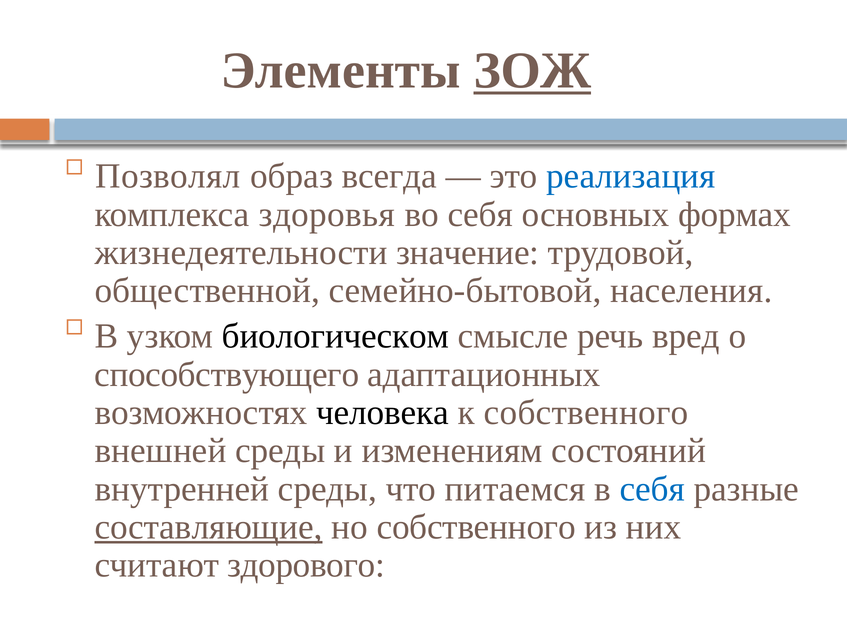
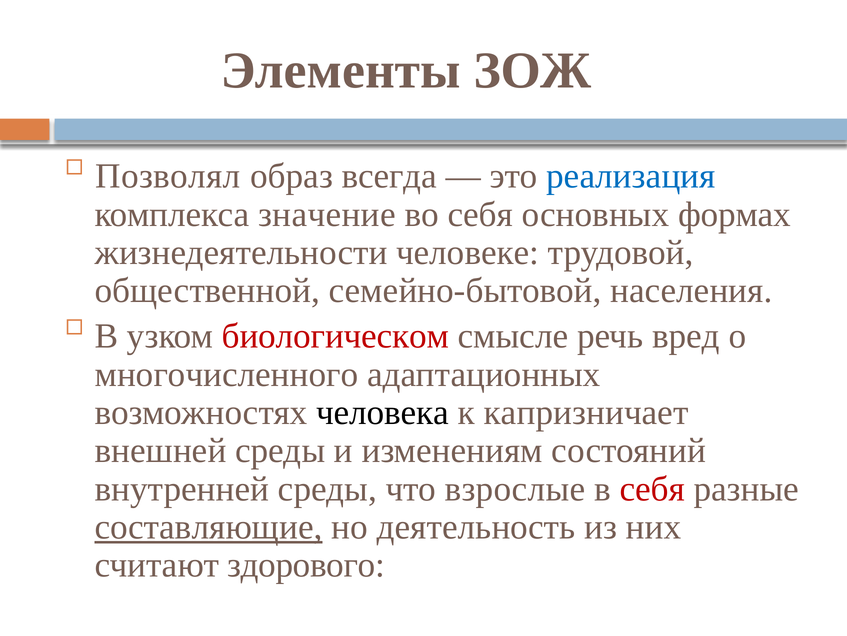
ЗОЖ underline: present -> none (533, 71)
здоровья: здоровья -> значение (327, 214)
значение: значение -> человеке (468, 252)
биологическом colour: black -> red (336, 336)
способствующего: способствующего -> многочисленного (227, 374)
к собственного: собственного -> капризничает (586, 412)
питаемся: питаемся -> взрослые (515, 488)
себя colour: blue -> red (652, 488)
но собственного: собственного -> деятельность (476, 526)
